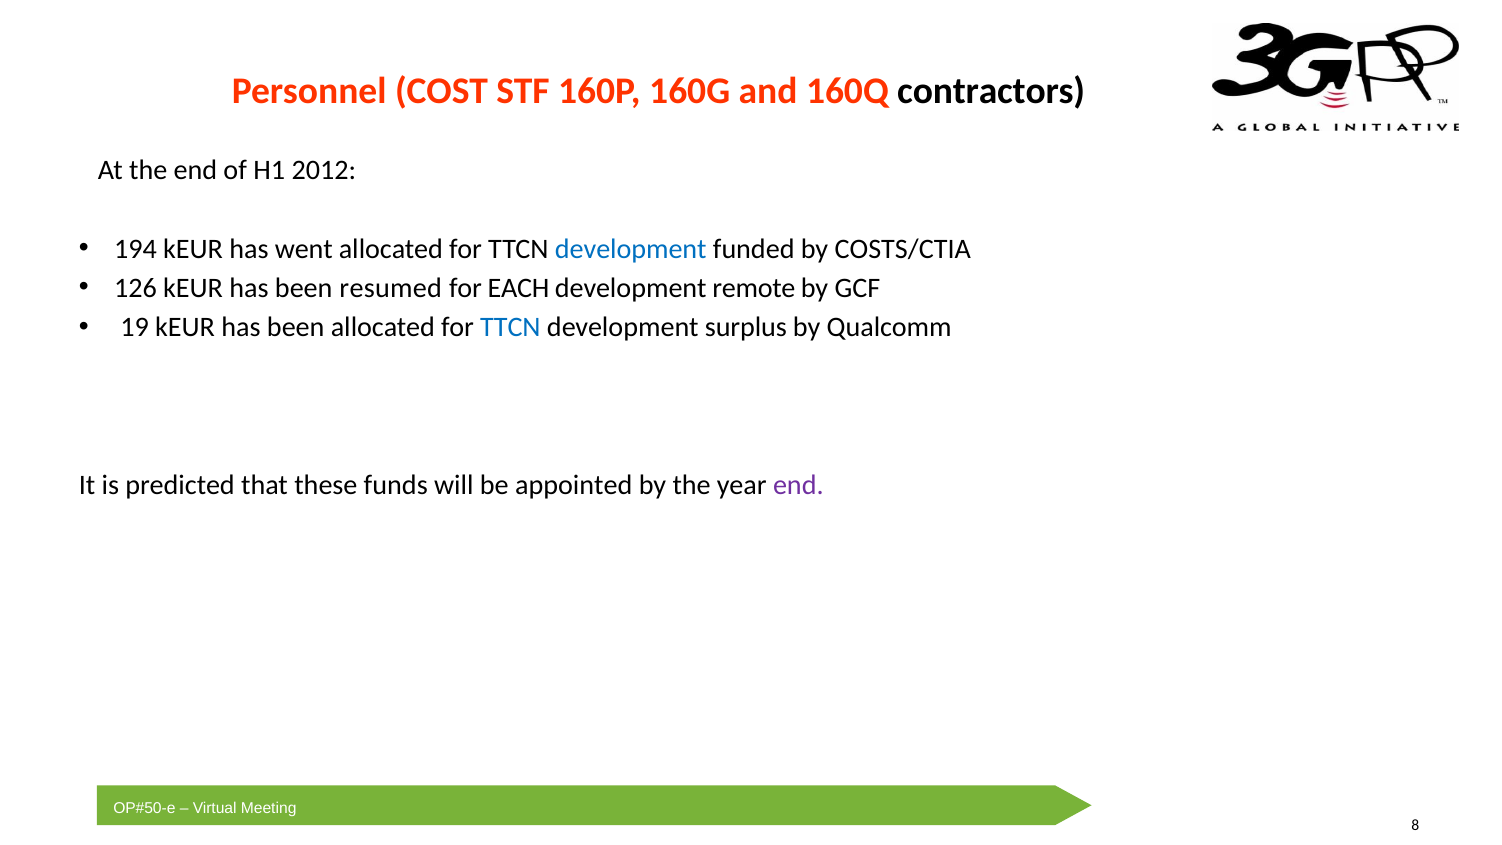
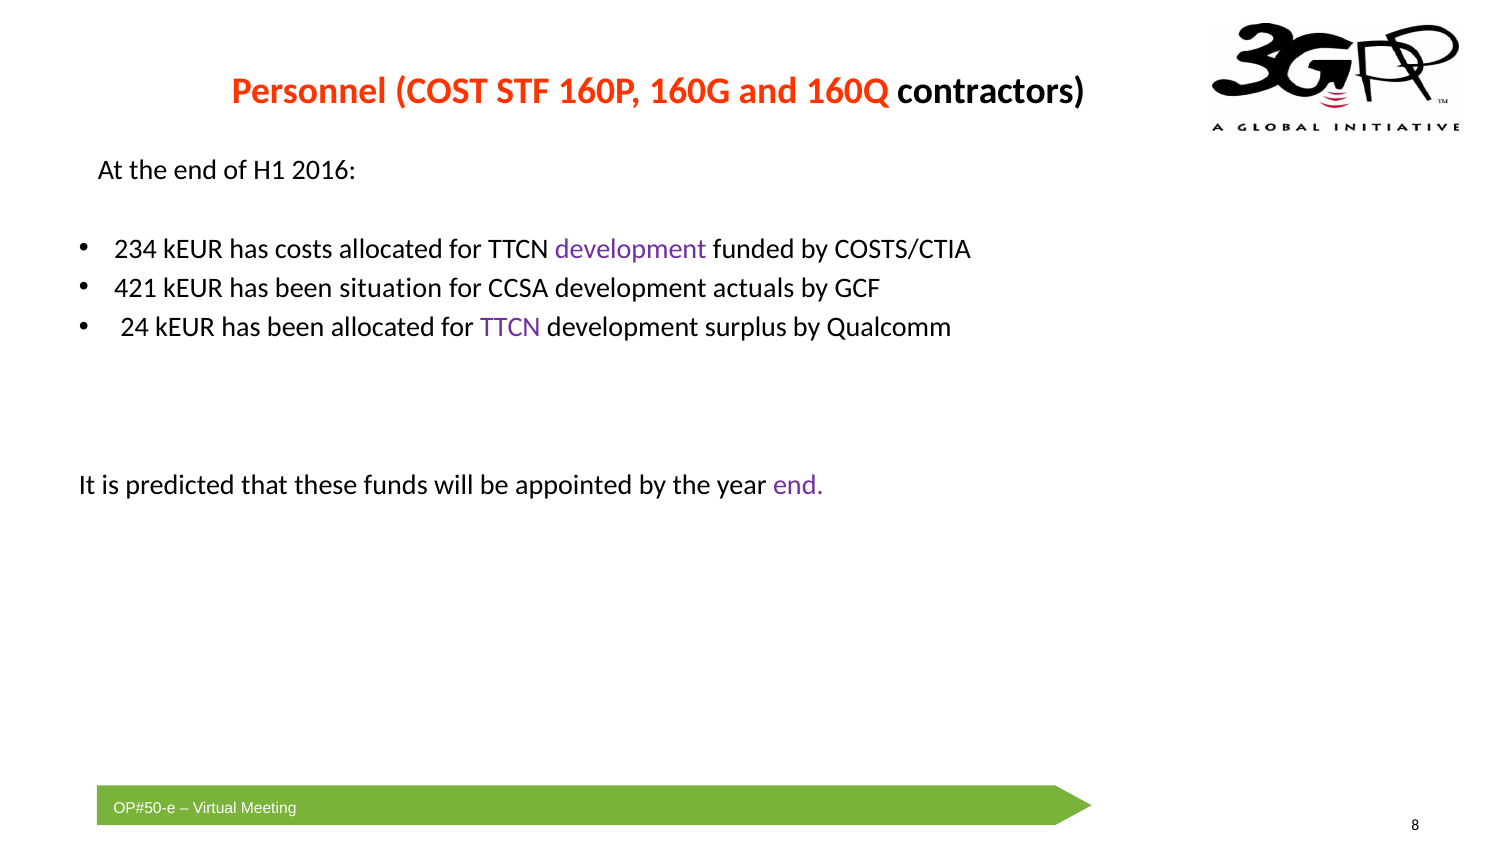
2012: 2012 -> 2016 (324, 170)
194: 194 -> 234 (135, 249)
went: went -> costs (304, 249)
development colour: blue -> purple (631, 249)
126: 126 -> 421 (135, 288)
resumed: resumed -> situation (391, 288)
EACH: EACH -> CCSA (518, 288)
remote: remote -> actuals (754, 288)
19: 19 -> 24 (135, 328)
TTCN colour: blue -> purple (510, 328)
